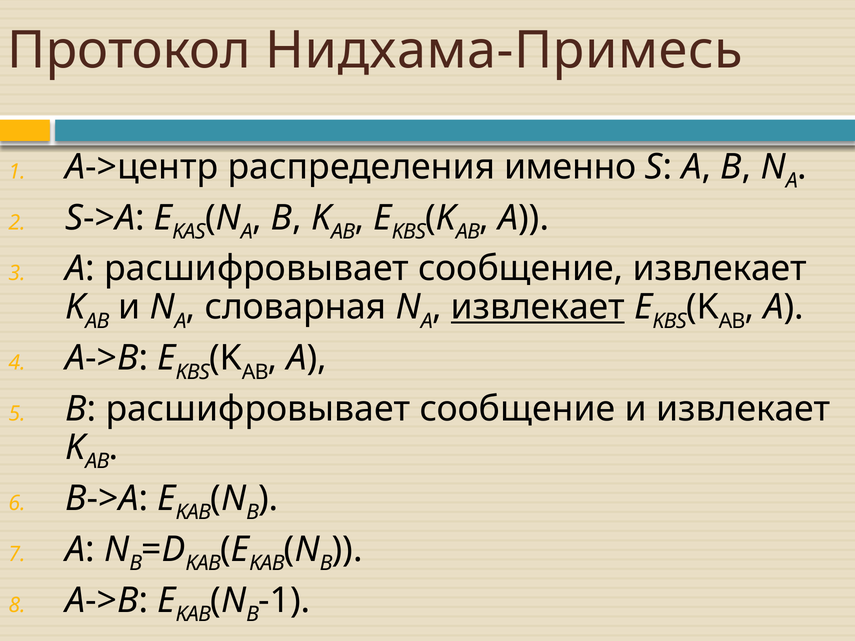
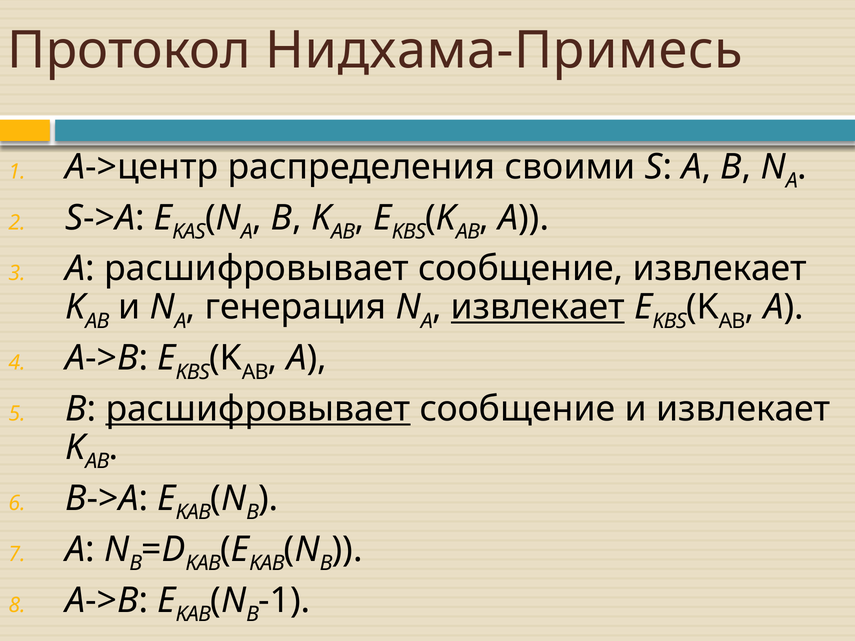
именно: именно -> своими (570, 167)
словарная: словарная -> генерация (296, 307)
расшифровывает underline: none -> present (258, 409)
